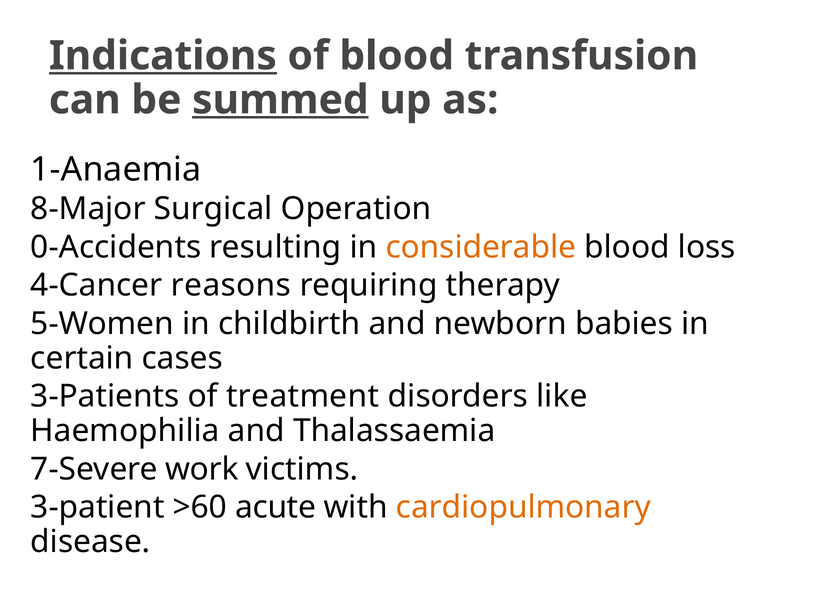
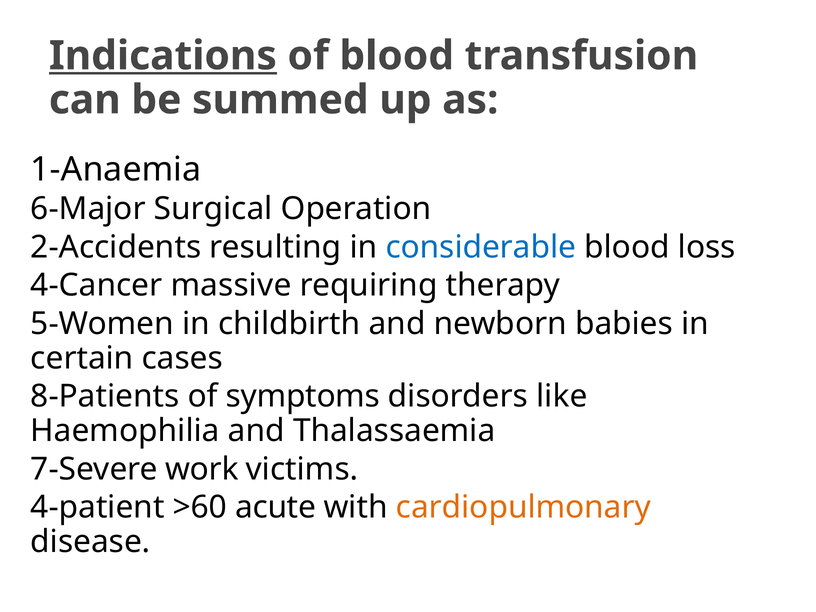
summed underline: present -> none (280, 100)
8-Major: 8-Major -> 6-Major (88, 209)
0-Accidents: 0-Accidents -> 2-Accidents (116, 247)
considerable colour: orange -> blue (481, 247)
reasons: reasons -> massive (231, 286)
3-Patients: 3-Patients -> 8-Patients (105, 396)
treatment: treatment -> symptoms (303, 396)
3-patient: 3-patient -> 4-patient (98, 507)
